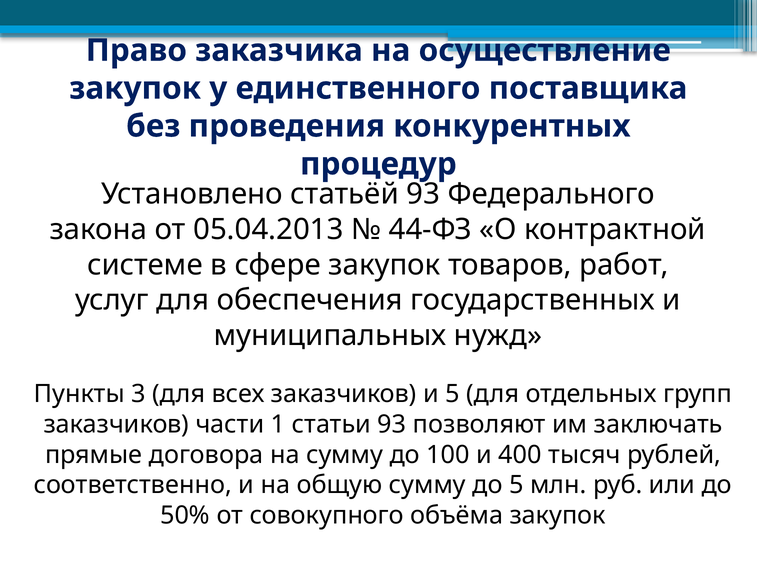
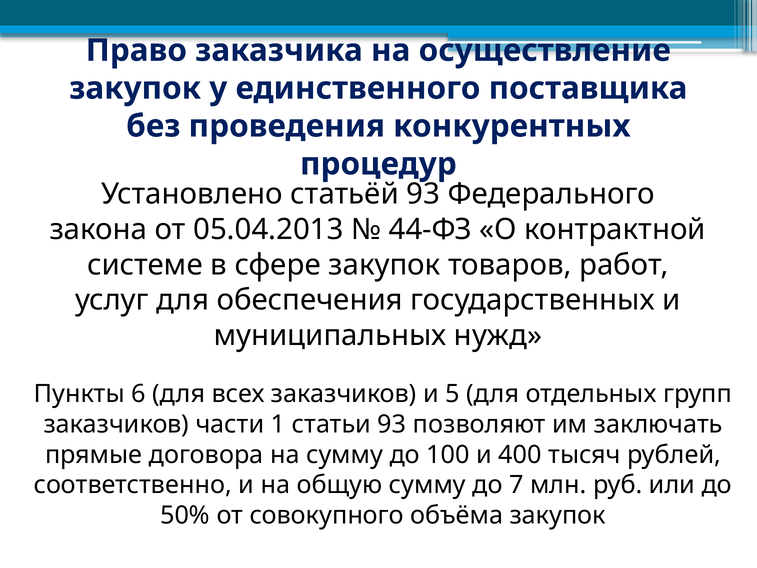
3: 3 -> 6 (139, 394)
до 5: 5 -> 7 (516, 485)
